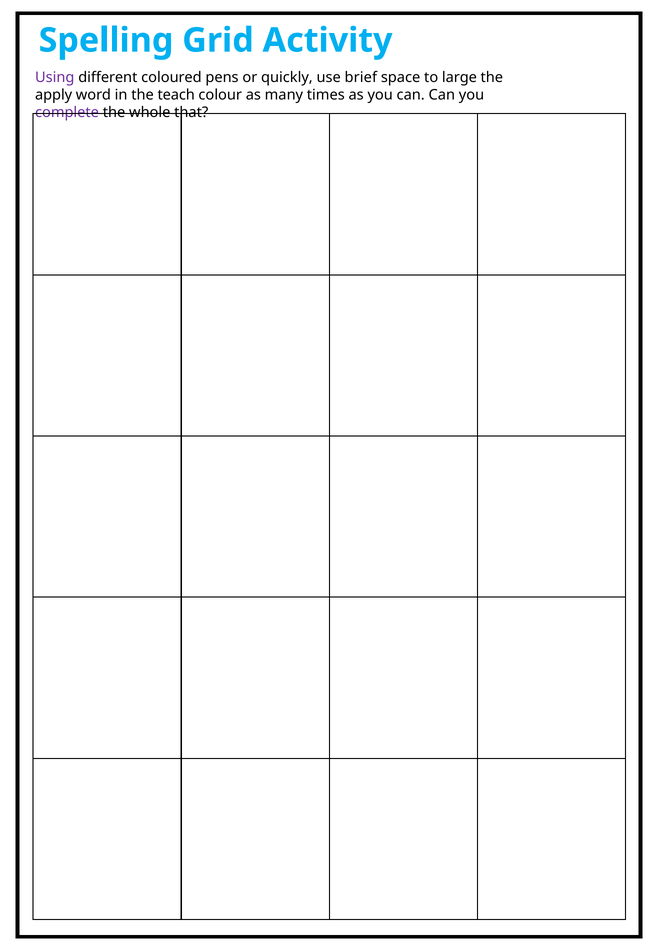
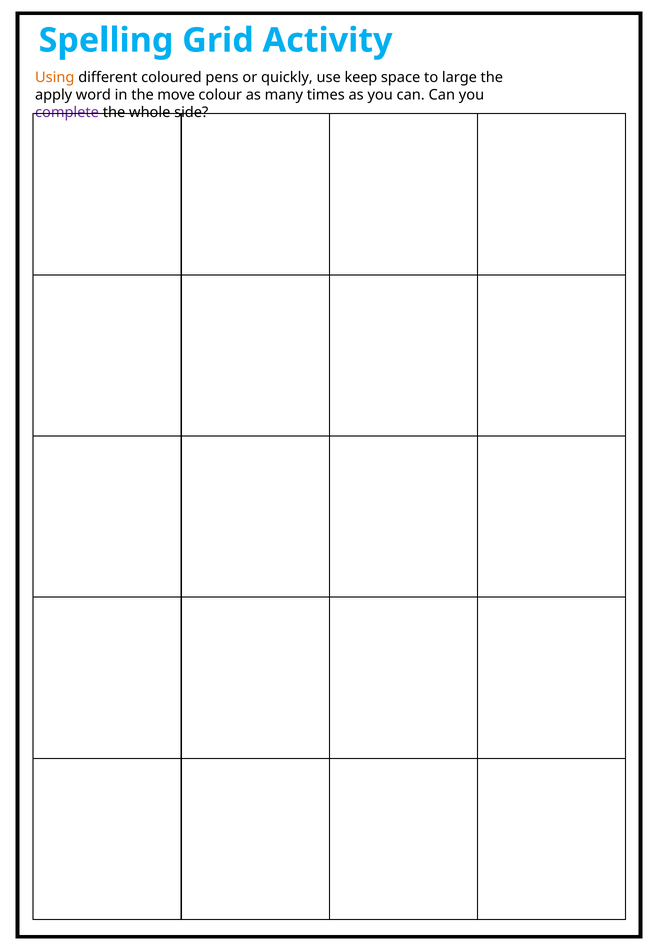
Using colour: purple -> orange (55, 78)
brief: brief -> keep (361, 78)
teach: teach -> move (176, 95)
that: that -> side (191, 113)
